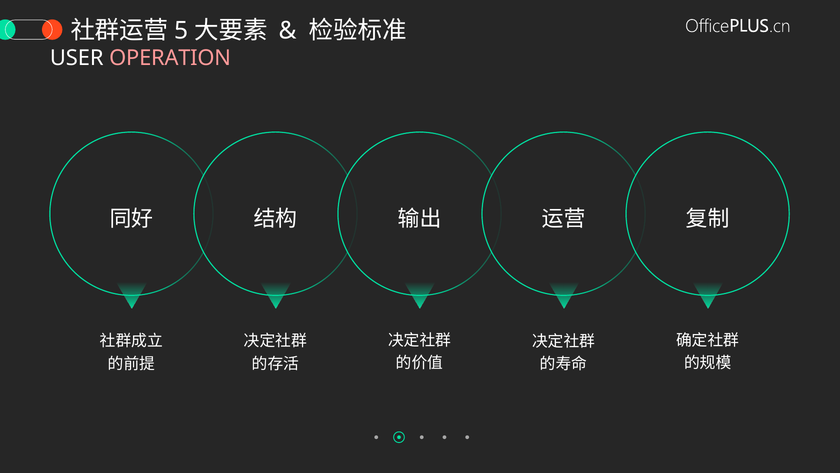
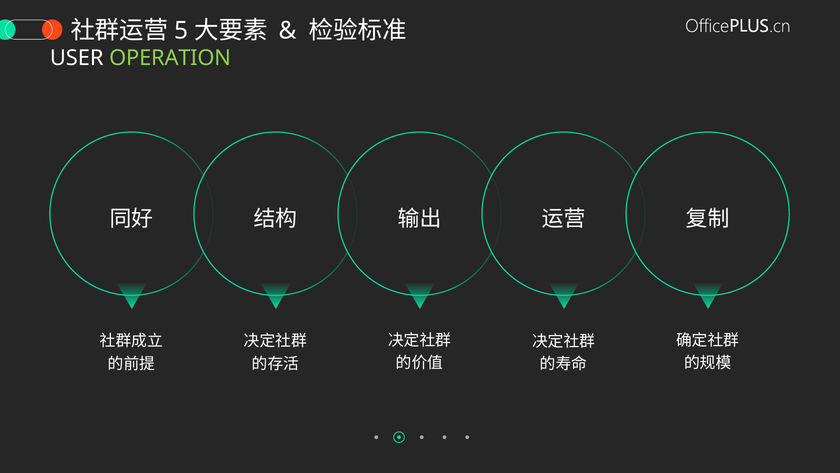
OPERATION colour: pink -> light green (170, 58)
